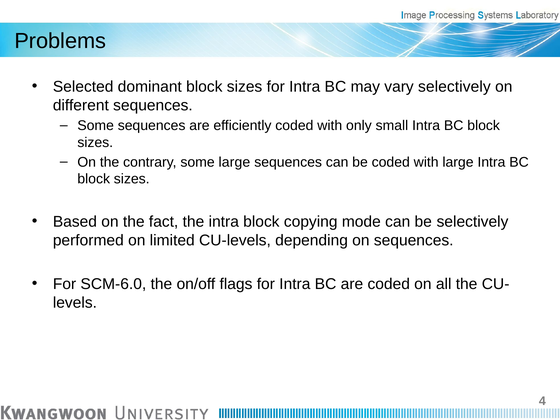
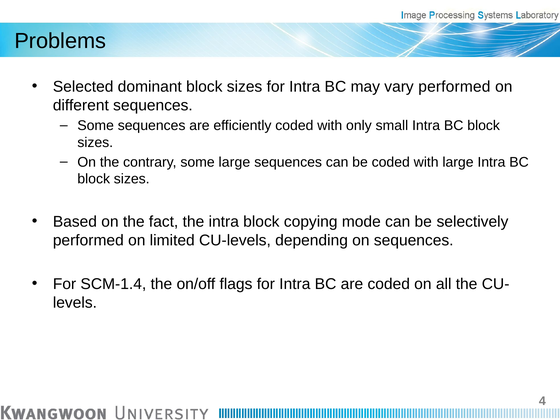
vary selectively: selectively -> performed (454, 87)
SCM-6.0: SCM-6.0 -> SCM-1.4 (113, 284)
